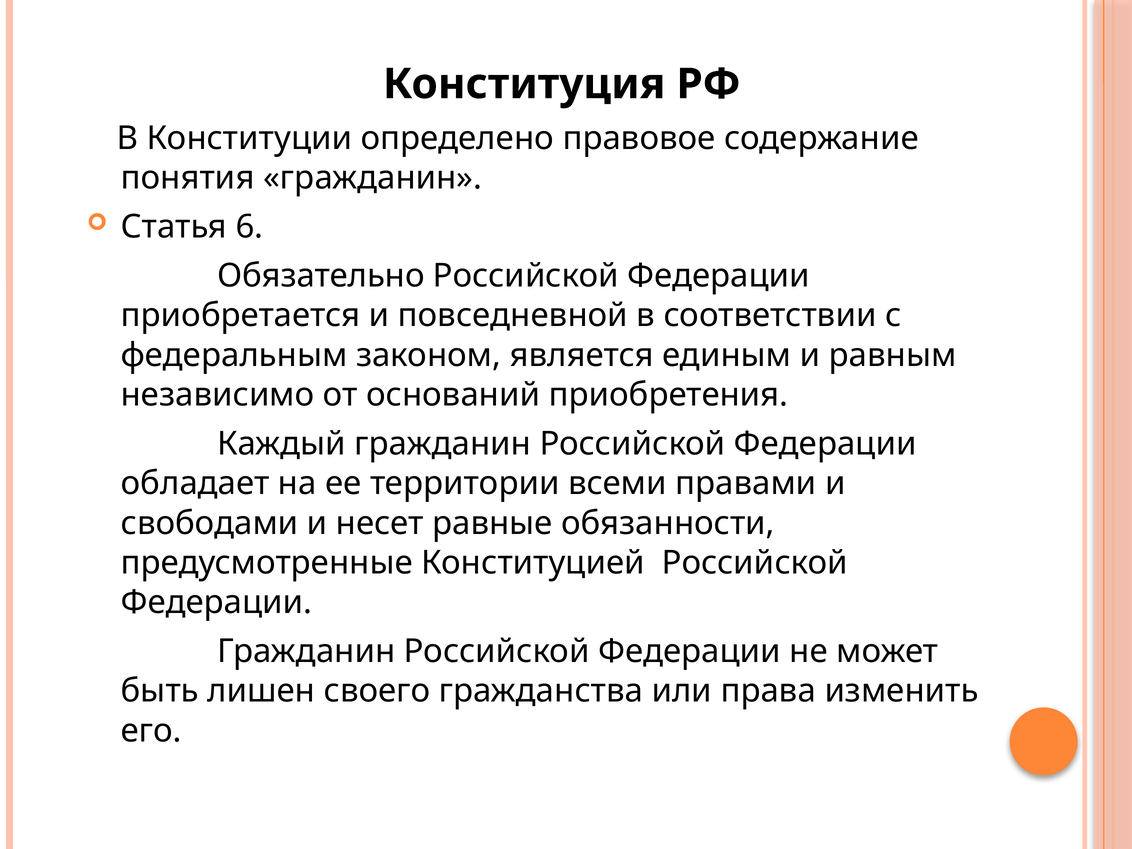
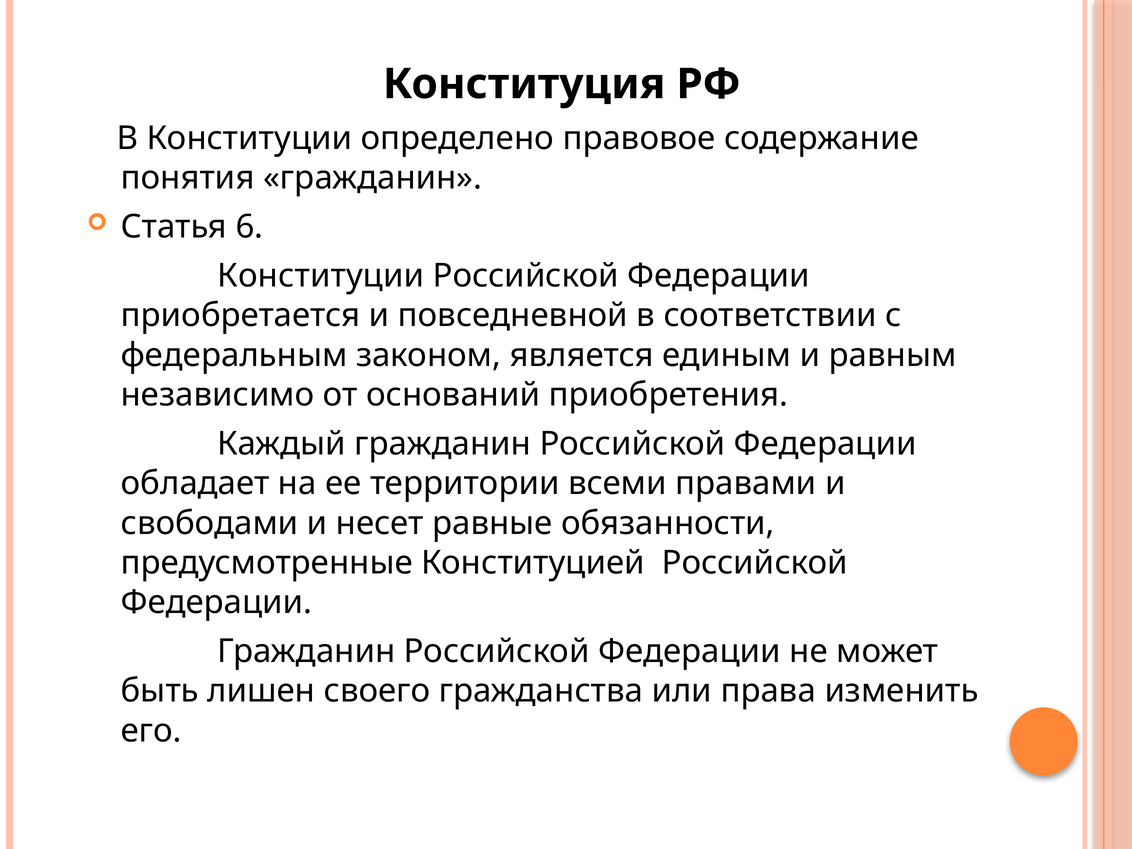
Обязательно: Обязательно -> Конституции (321, 276)
